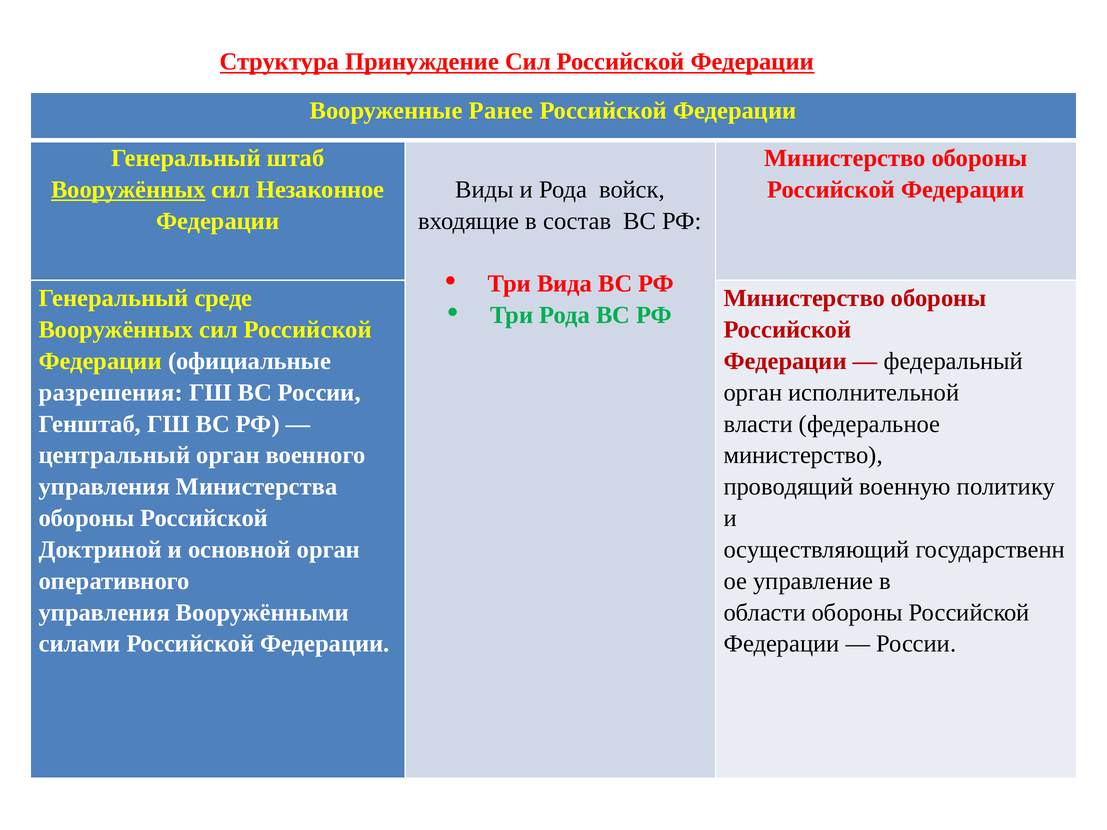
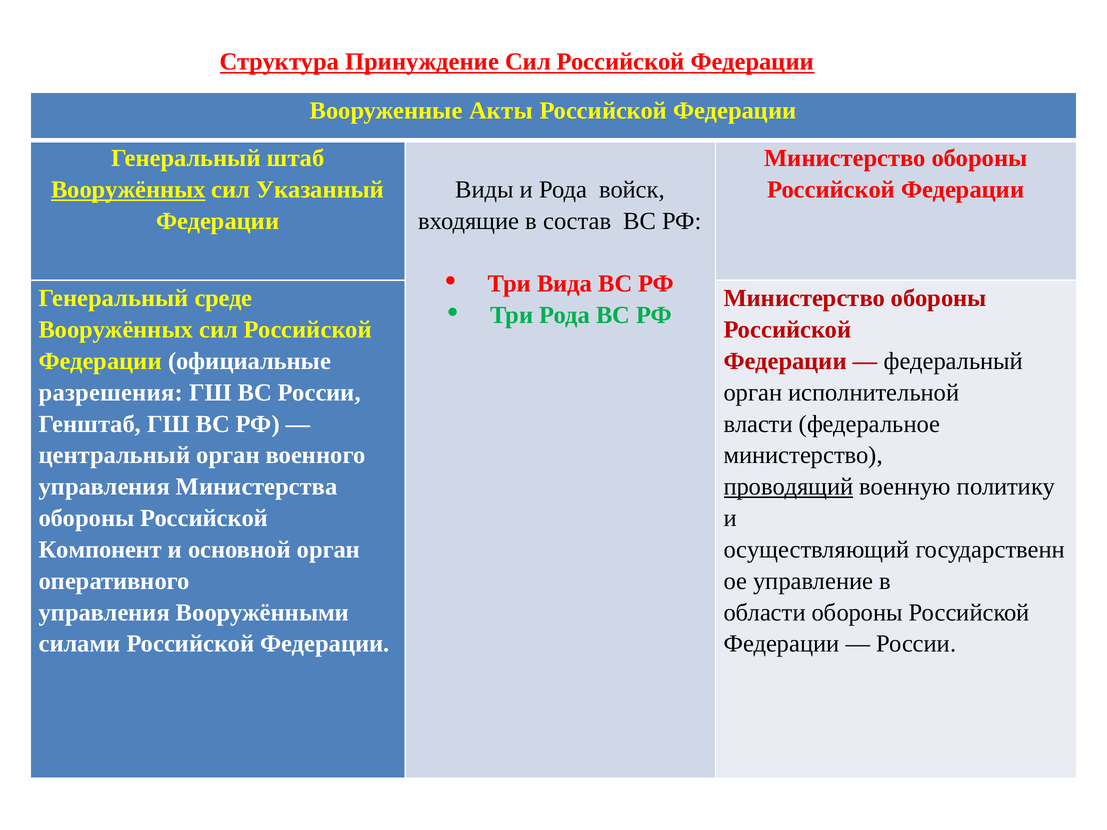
Ранее: Ранее -> Акты (501, 111)
Незаконное: Незаконное -> Указанный (320, 190)
проводящий underline: none -> present (789, 487)
Доктриной: Доктриной -> Компонент (100, 550)
